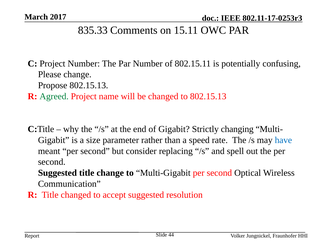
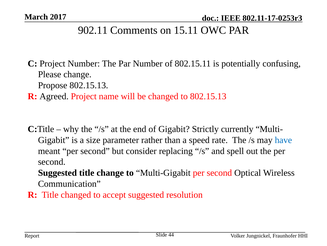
835.33: 835.33 -> 902.11 (93, 30)
Agreed colour: green -> black (54, 96)
changing: changing -> currently (237, 129)
